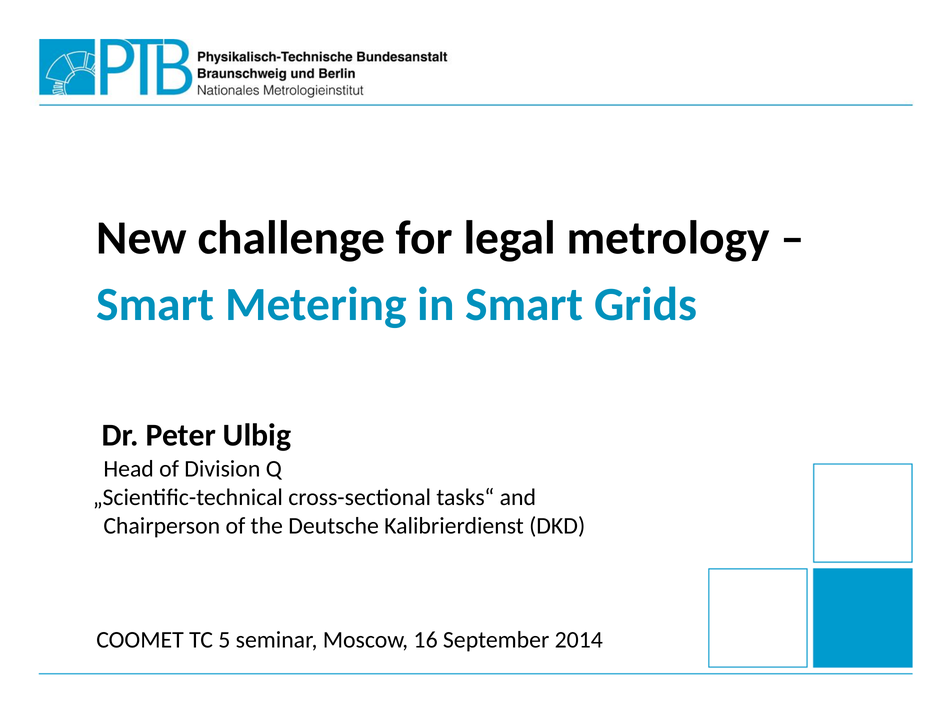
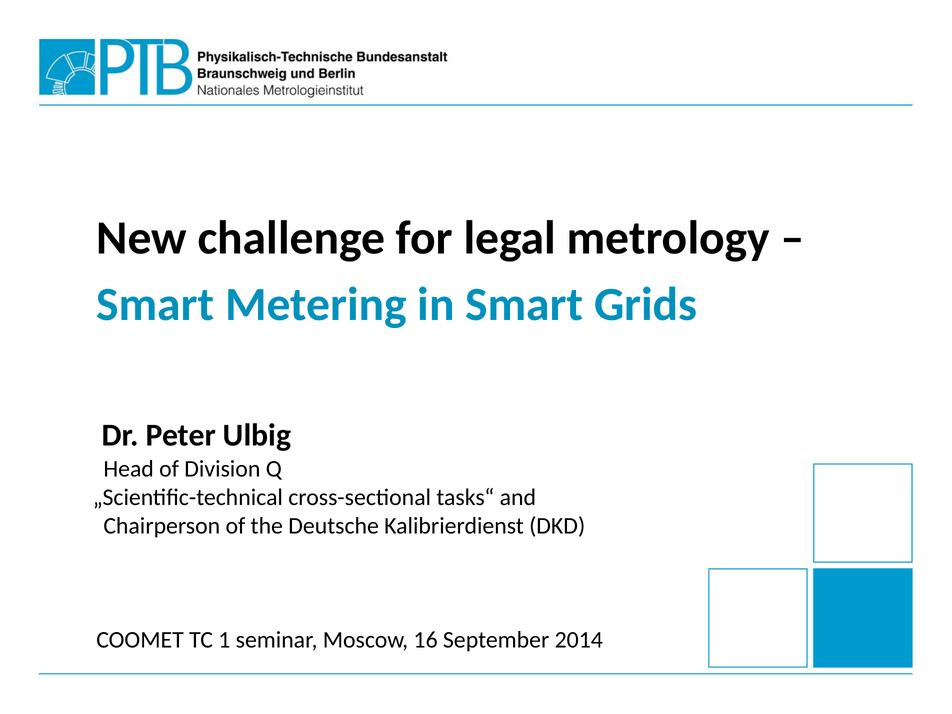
5: 5 -> 1 (224, 640)
